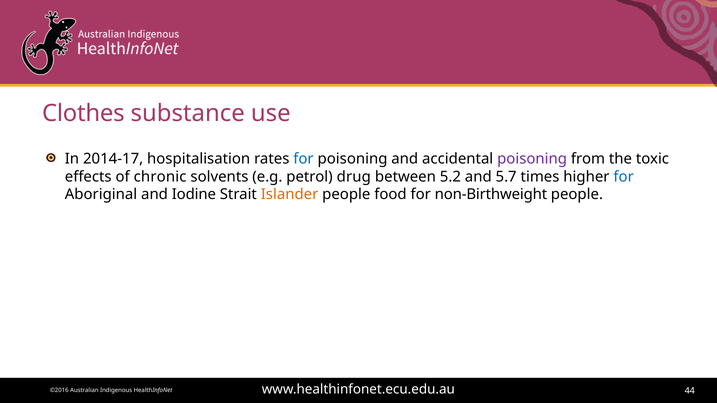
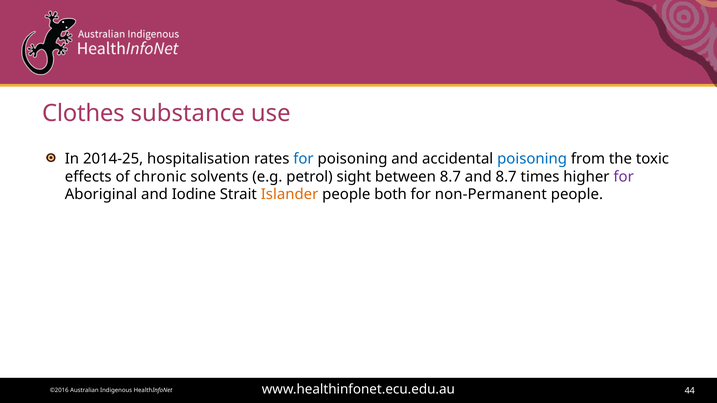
2014-17: 2014-17 -> 2014-25 (113, 159)
poisoning colour: purple -> blue (532, 159)
drug: drug -> sight (354, 177)
between 5.2: 5.2 -> 8.7 (450, 177)
and 5.7: 5.7 -> 8.7 (506, 177)
for colour: blue -> purple (624, 177)
food: food -> both (391, 195)
non-Birthweight: non-Birthweight -> non-Permanent (491, 195)
